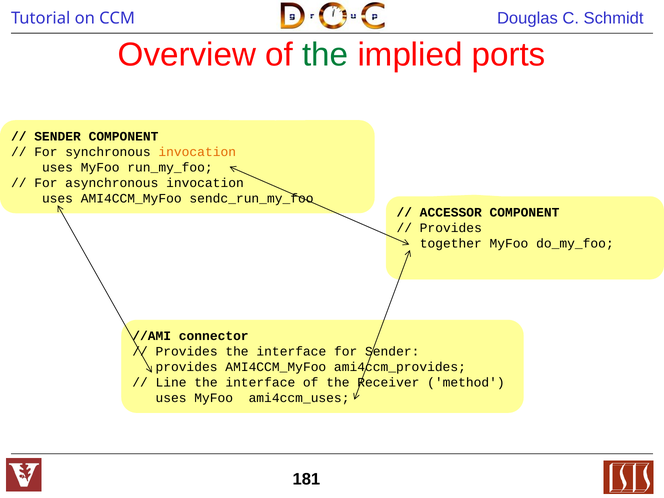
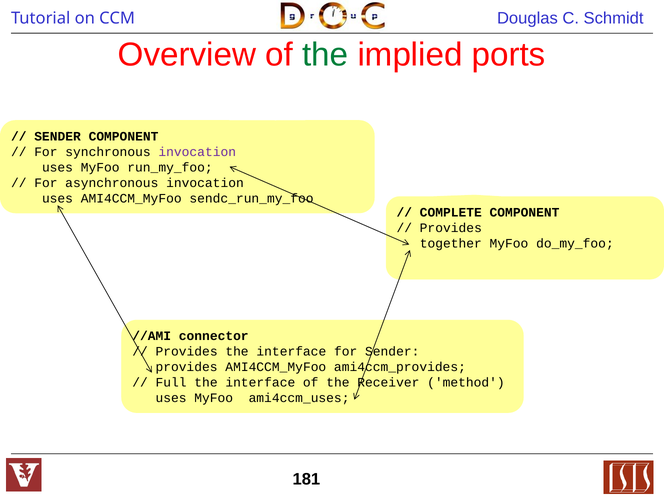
invocation colour: orange -> purple (197, 152)
ACCESSOR: ACCESSOR -> COMPLETE (451, 212)
Line: Line -> Full (171, 383)
